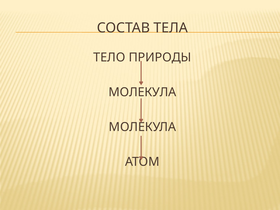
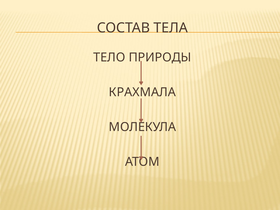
МОЛЕКУЛА: МОЛЕКУЛА -> КРАХМАЛА (142, 92)
